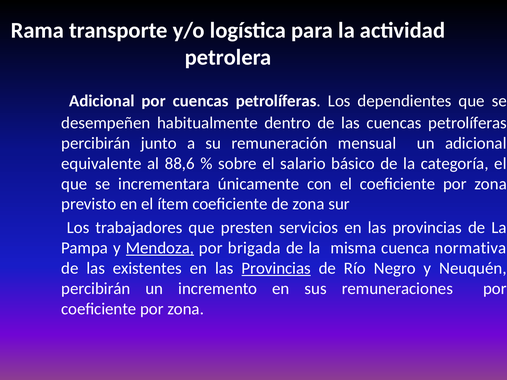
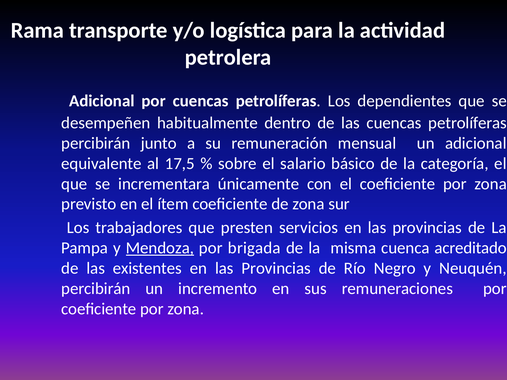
88,6: 88,6 -> 17,5 (180, 164)
normativa: normativa -> acreditado (471, 248)
Provincias underline: present -> none (276, 268)
